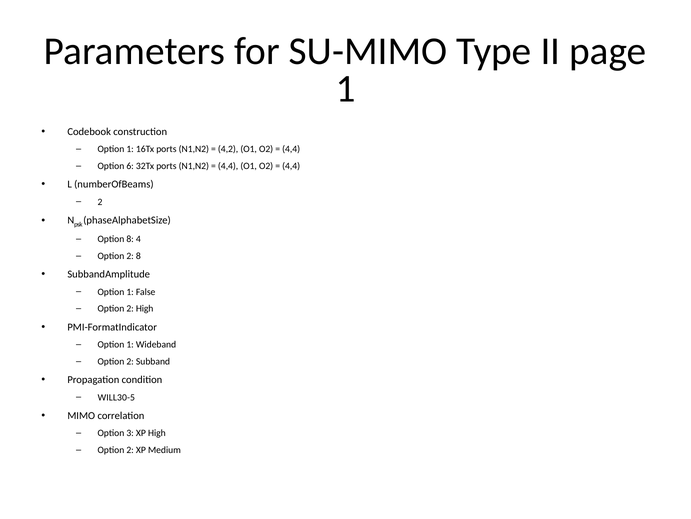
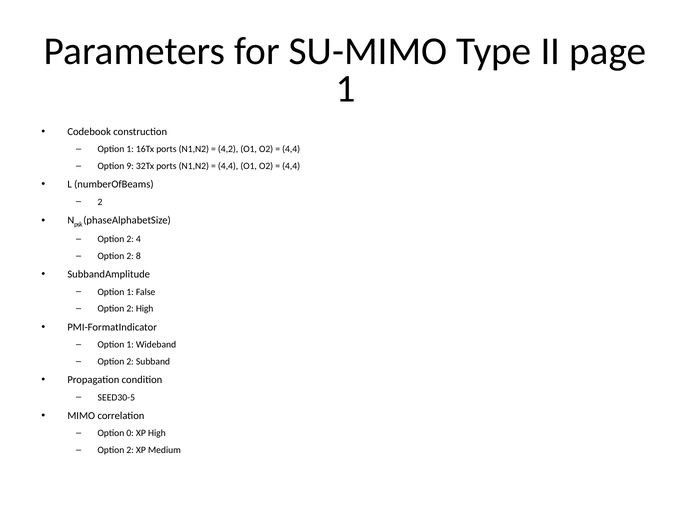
6: 6 -> 9 (130, 166)
8: 8 -> 2 (130, 239)
WILL30-5: WILL30-5 -> SEED30-5 (116, 397)
3: 3 -> 0 (130, 433)
